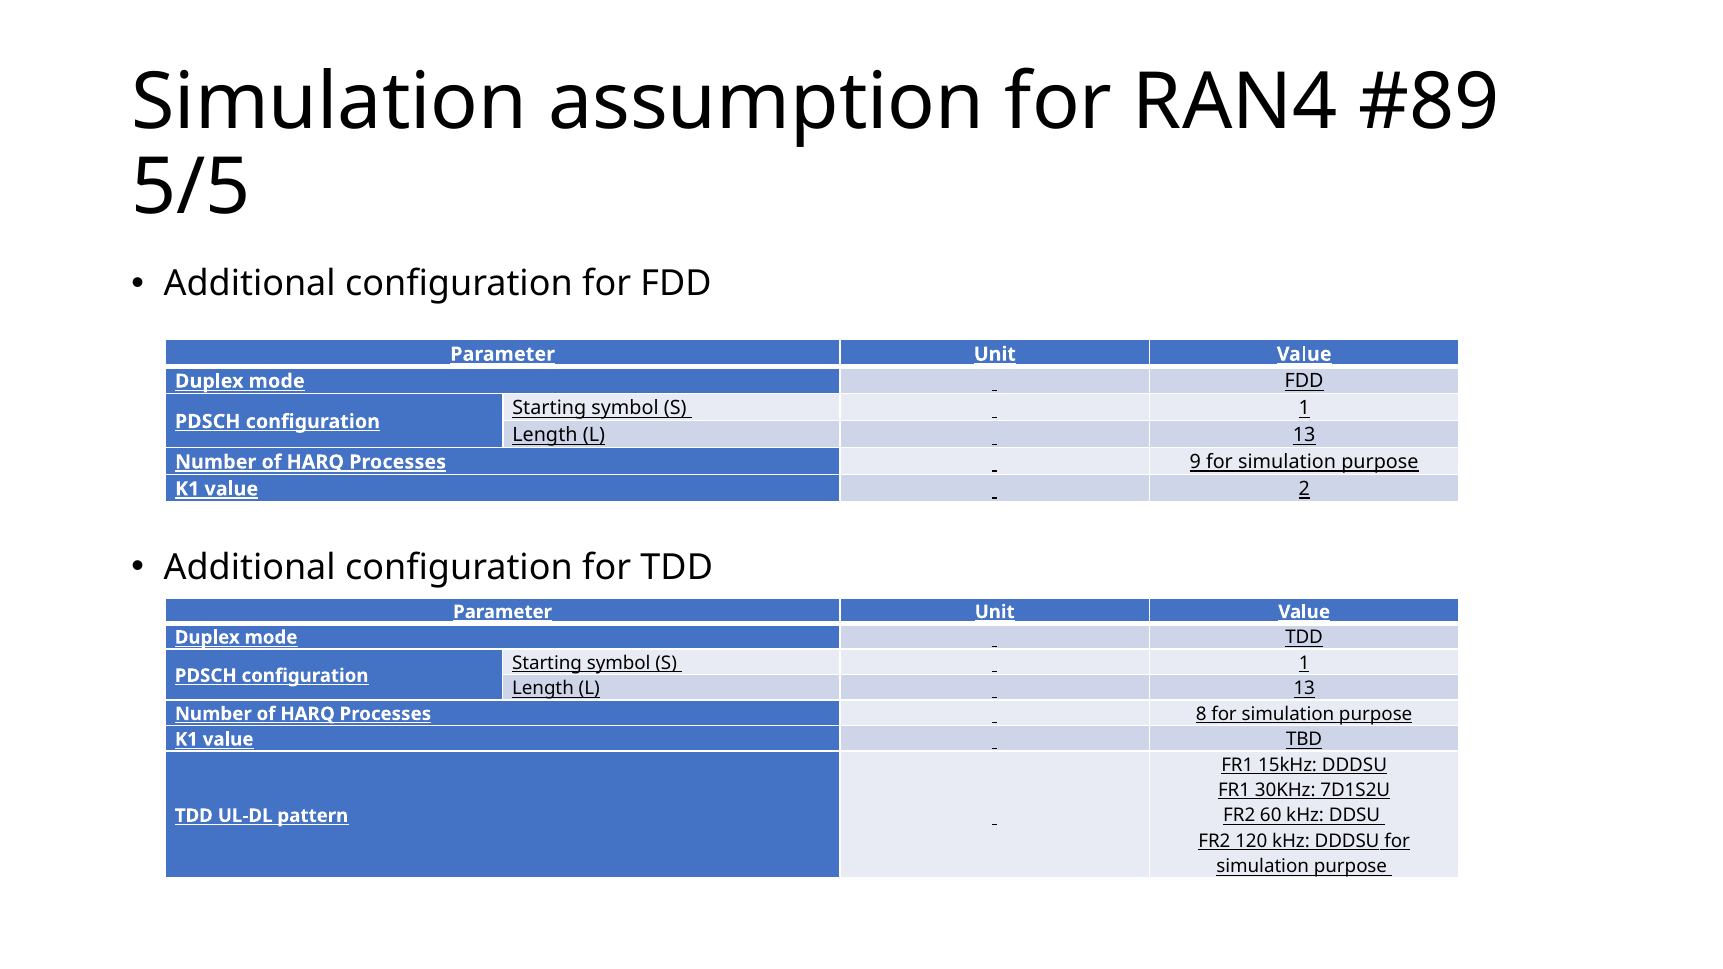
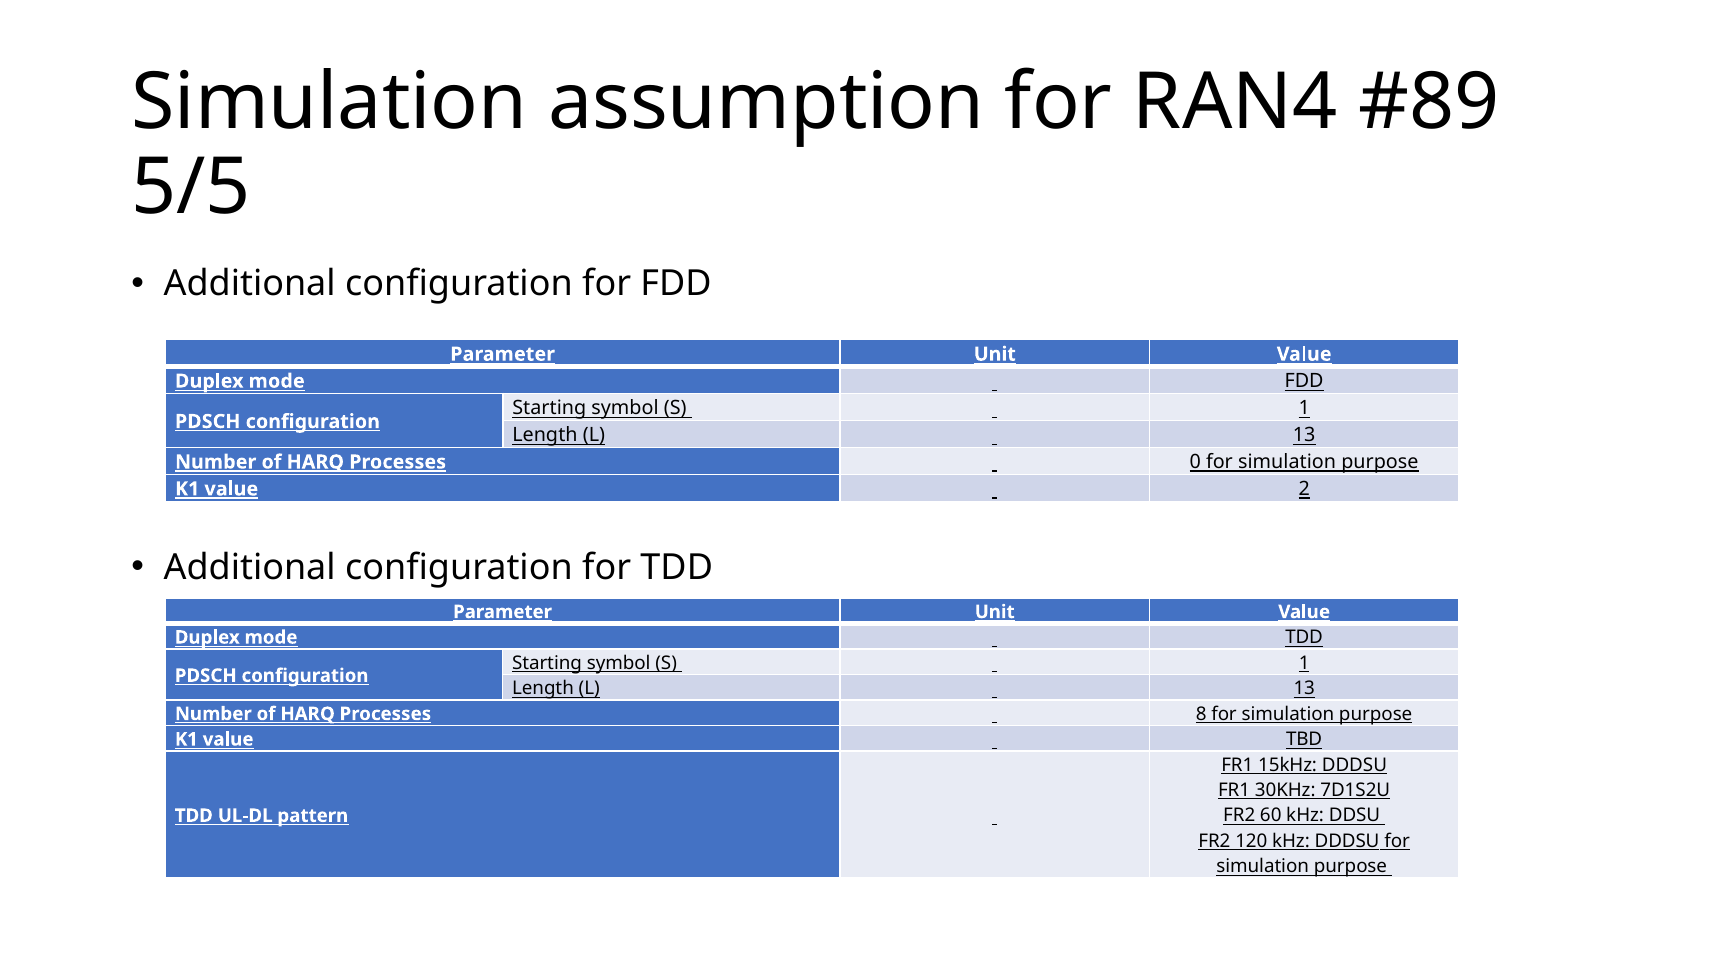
9: 9 -> 0 (1195, 462)
